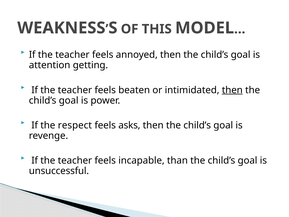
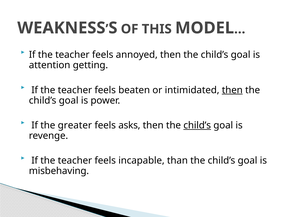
respect: respect -> greater (75, 125)
child’s underline: none -> present (197, 125)
unsuccessful: unsuccessful -> misbehaving (59, 171)
